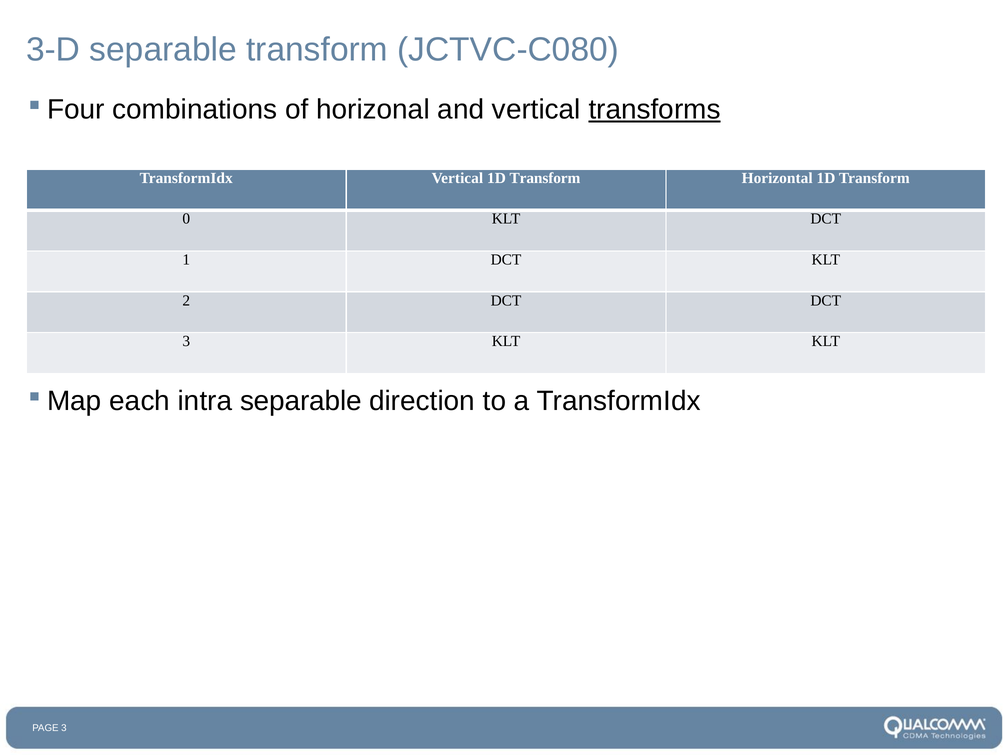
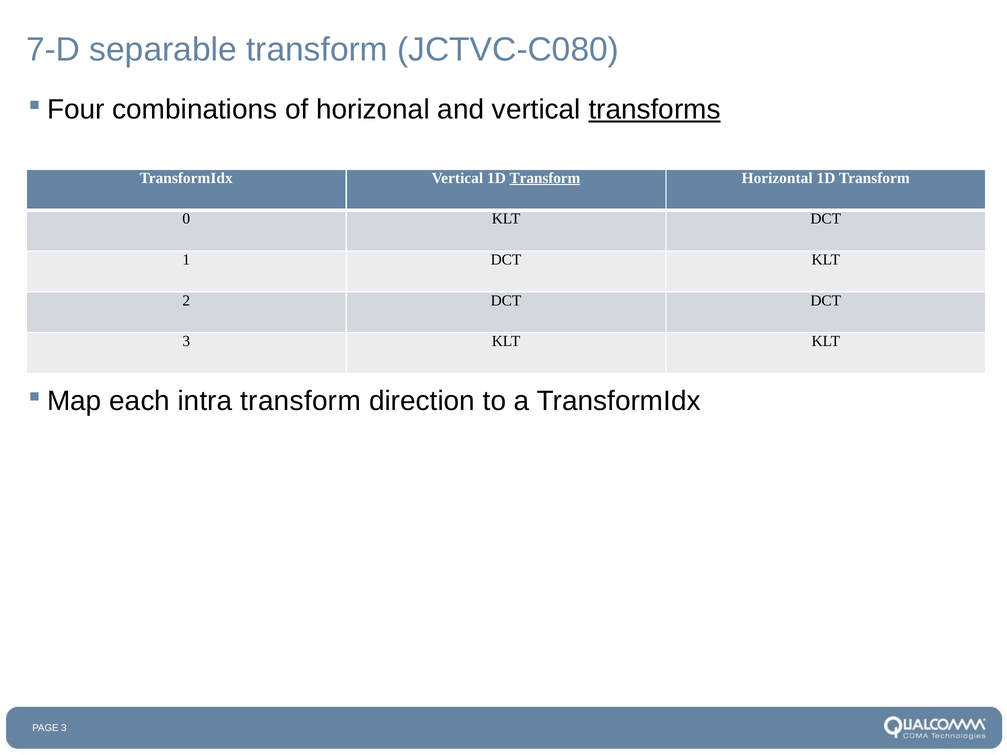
3-D: 3-D -> 7-D (53, 50)
Transform underline: none -> present (545, 178)
intra separable: separable -> transform (301, 401)
